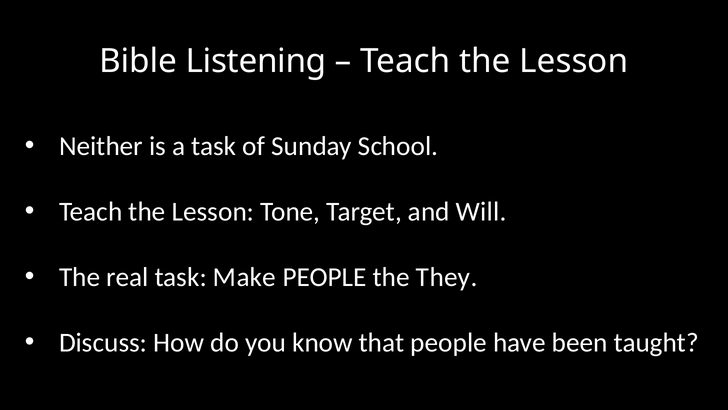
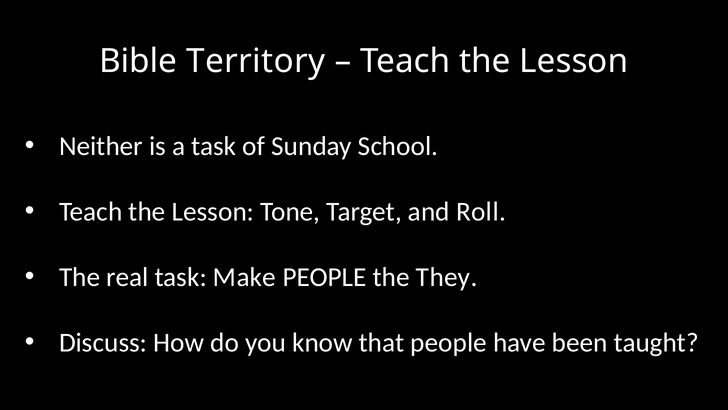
Listening: Listening -> Territory (256, 61)
Will: Will -> Roll (481, 211)
